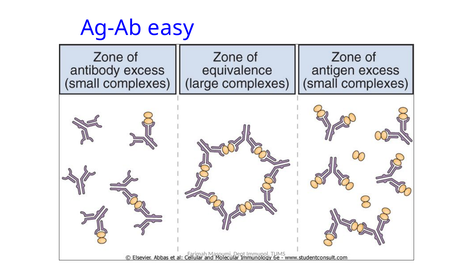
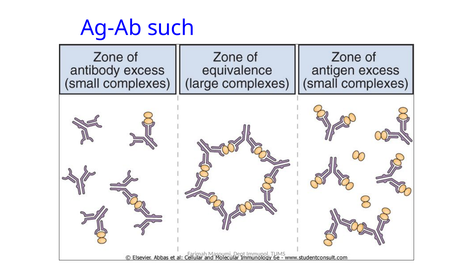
easy: easy -> such (171, 28)
